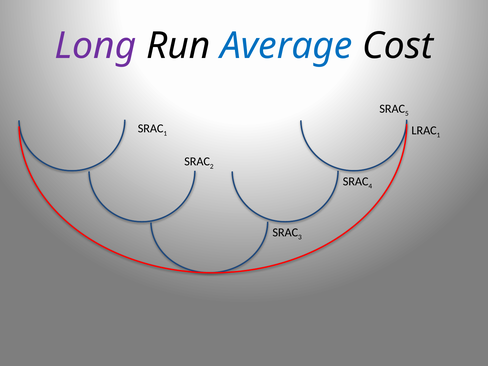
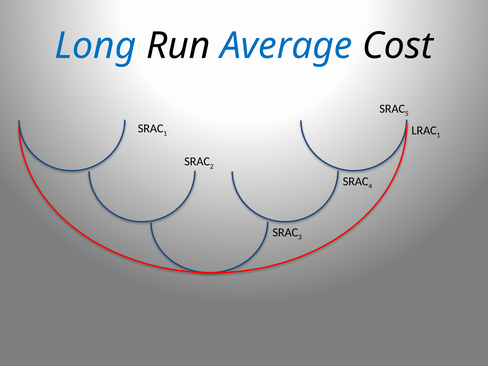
Long colour: purple -> blue (95, 46)
